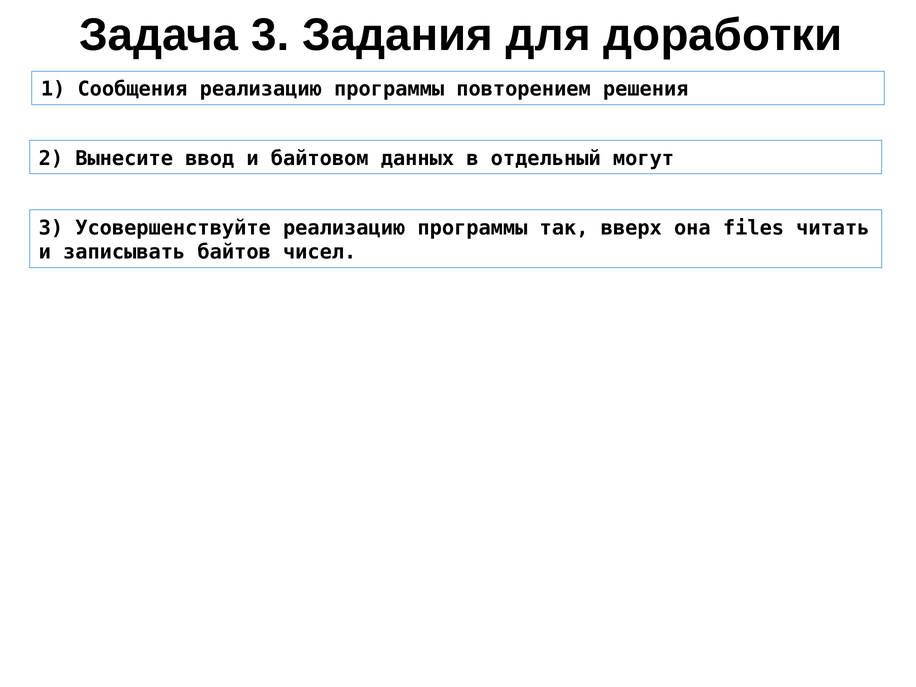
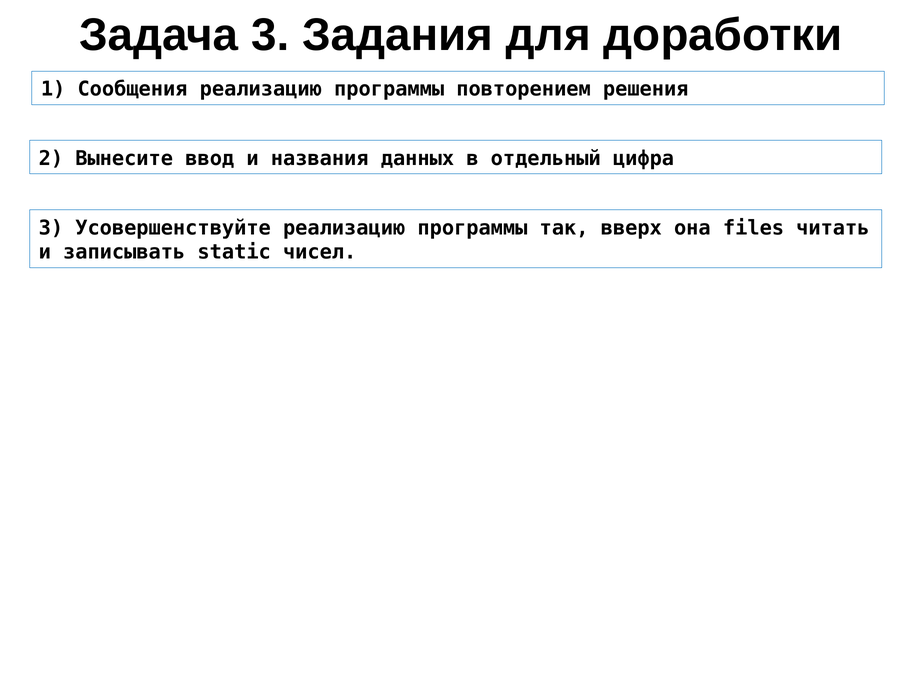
байтовом: байтовом -> названия (320, 159)
могут: могут -> цифра (644, 159)
байтов: байтов -> static (234, 252)
